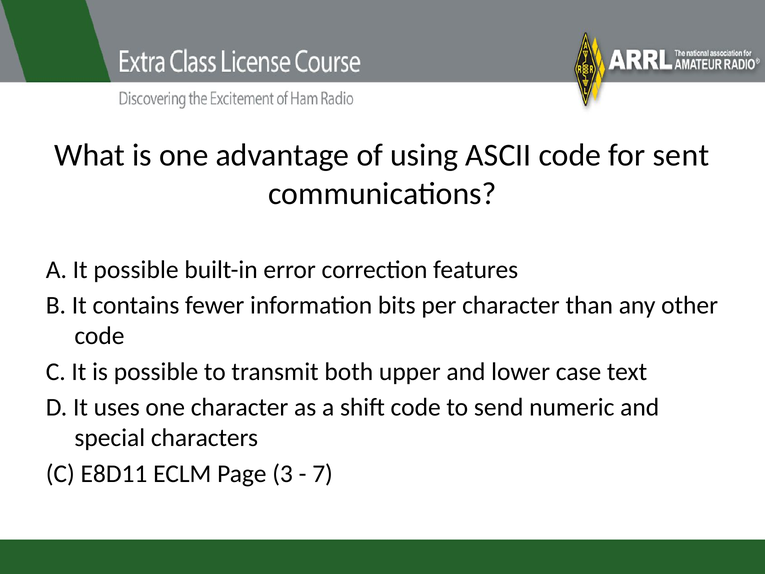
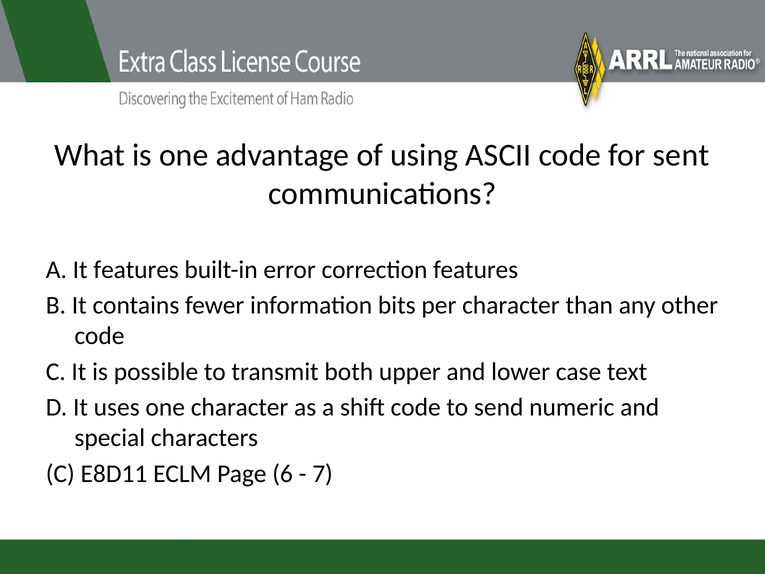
It possible: possible -> features (136, 269)
3: 3 -> 6 (283, 473)
